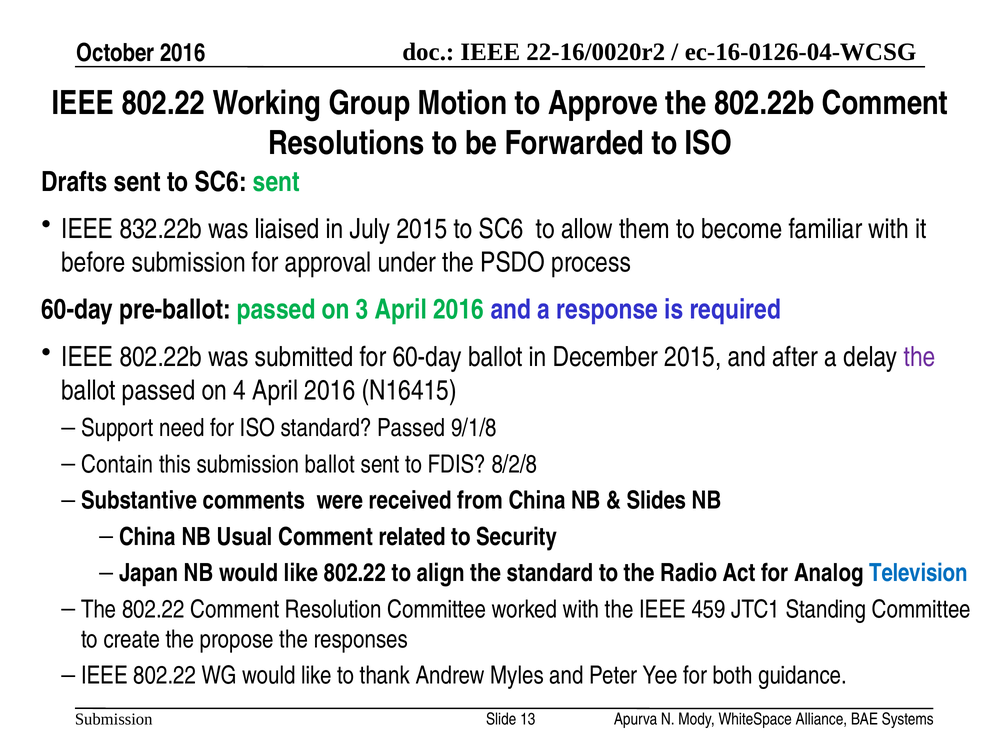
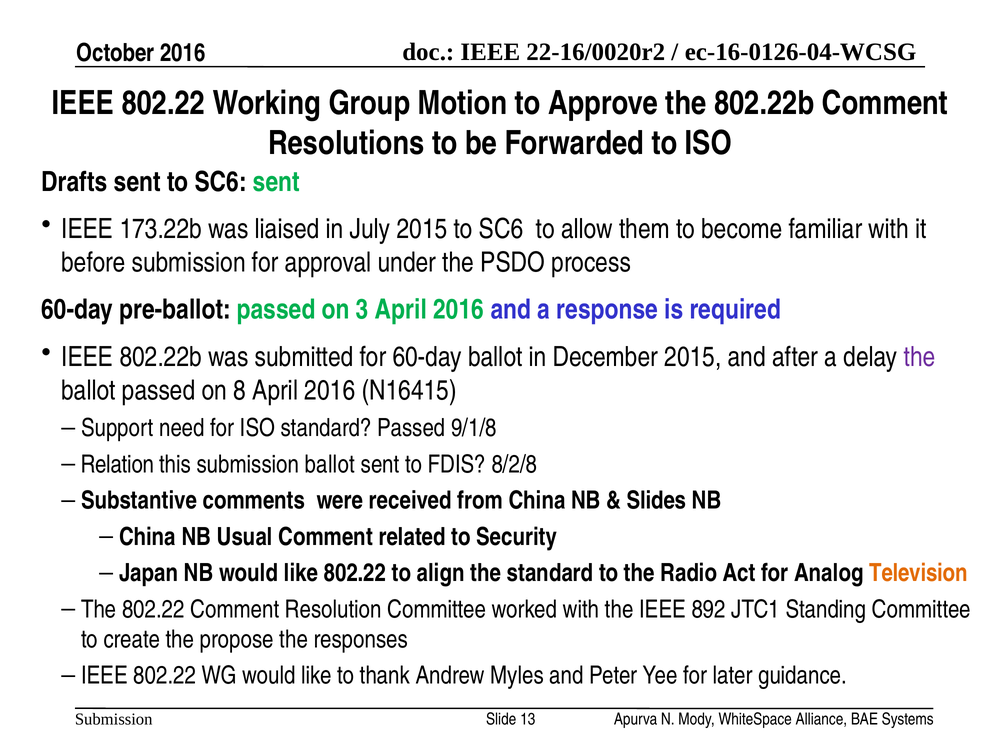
832.22b: 832.22b -> 173.22b (161, 229)
4: 4 -> 8 (240, 390)
Contain: Contain -> Relation (117, 464)
Television colour: blue -> orange (919, 573)
459: 459 -> 892 (709, 609)
both: both -> later (733, 676)
